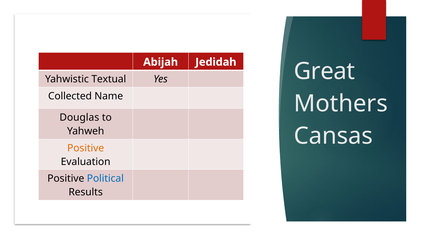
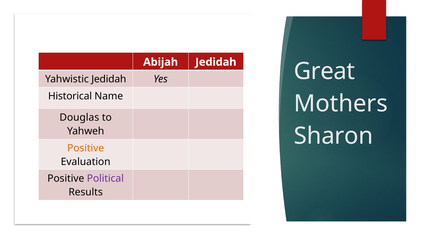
Yahwistic Textual: Textual -> Jedidah (109, 79)
Collected: Collected -> Historical (70, 96)
Cansas: Cansas -> Sharon (334, 136)
Political colour: blue -> purple (105, 178)
